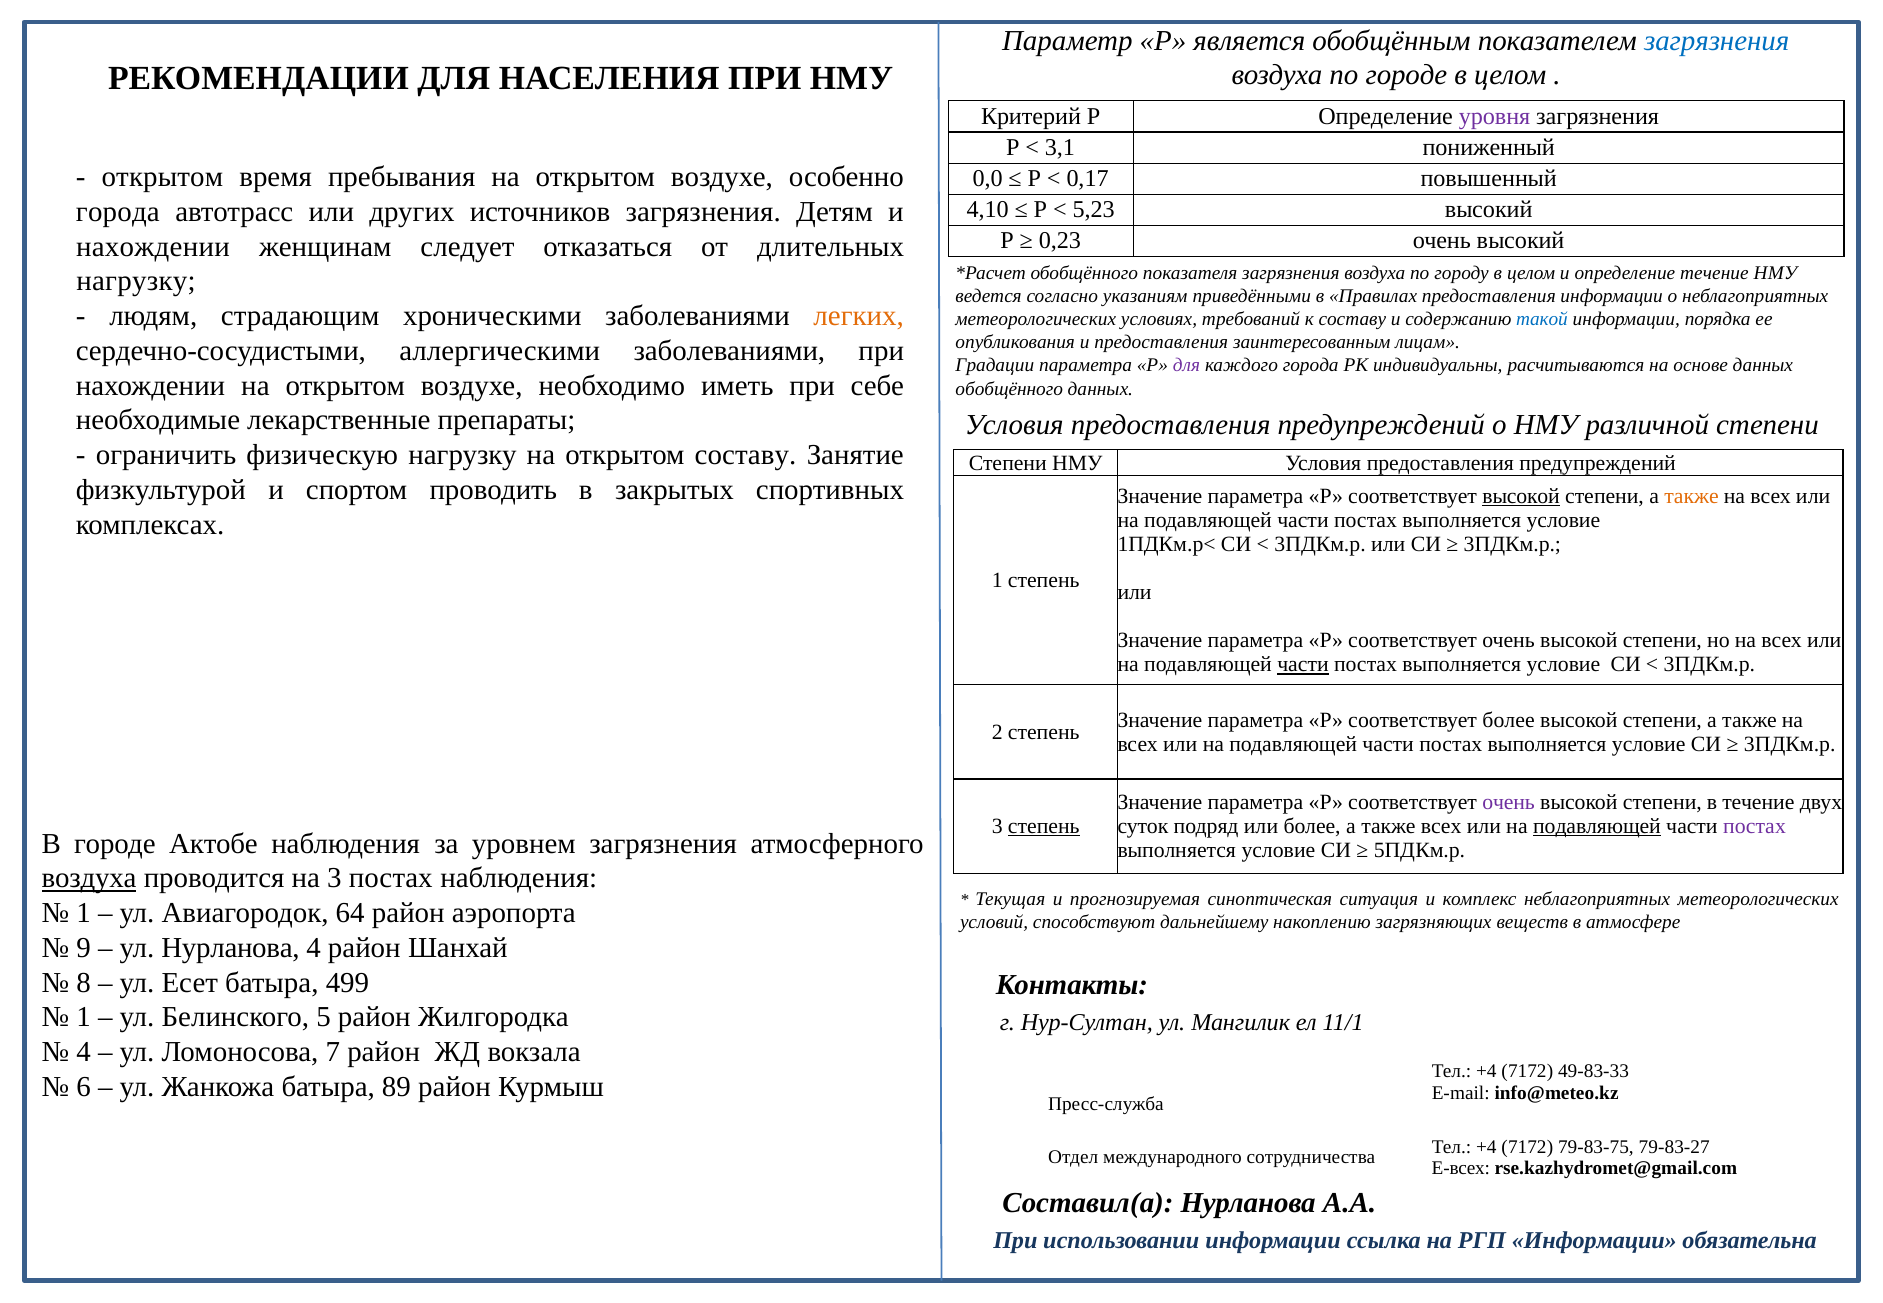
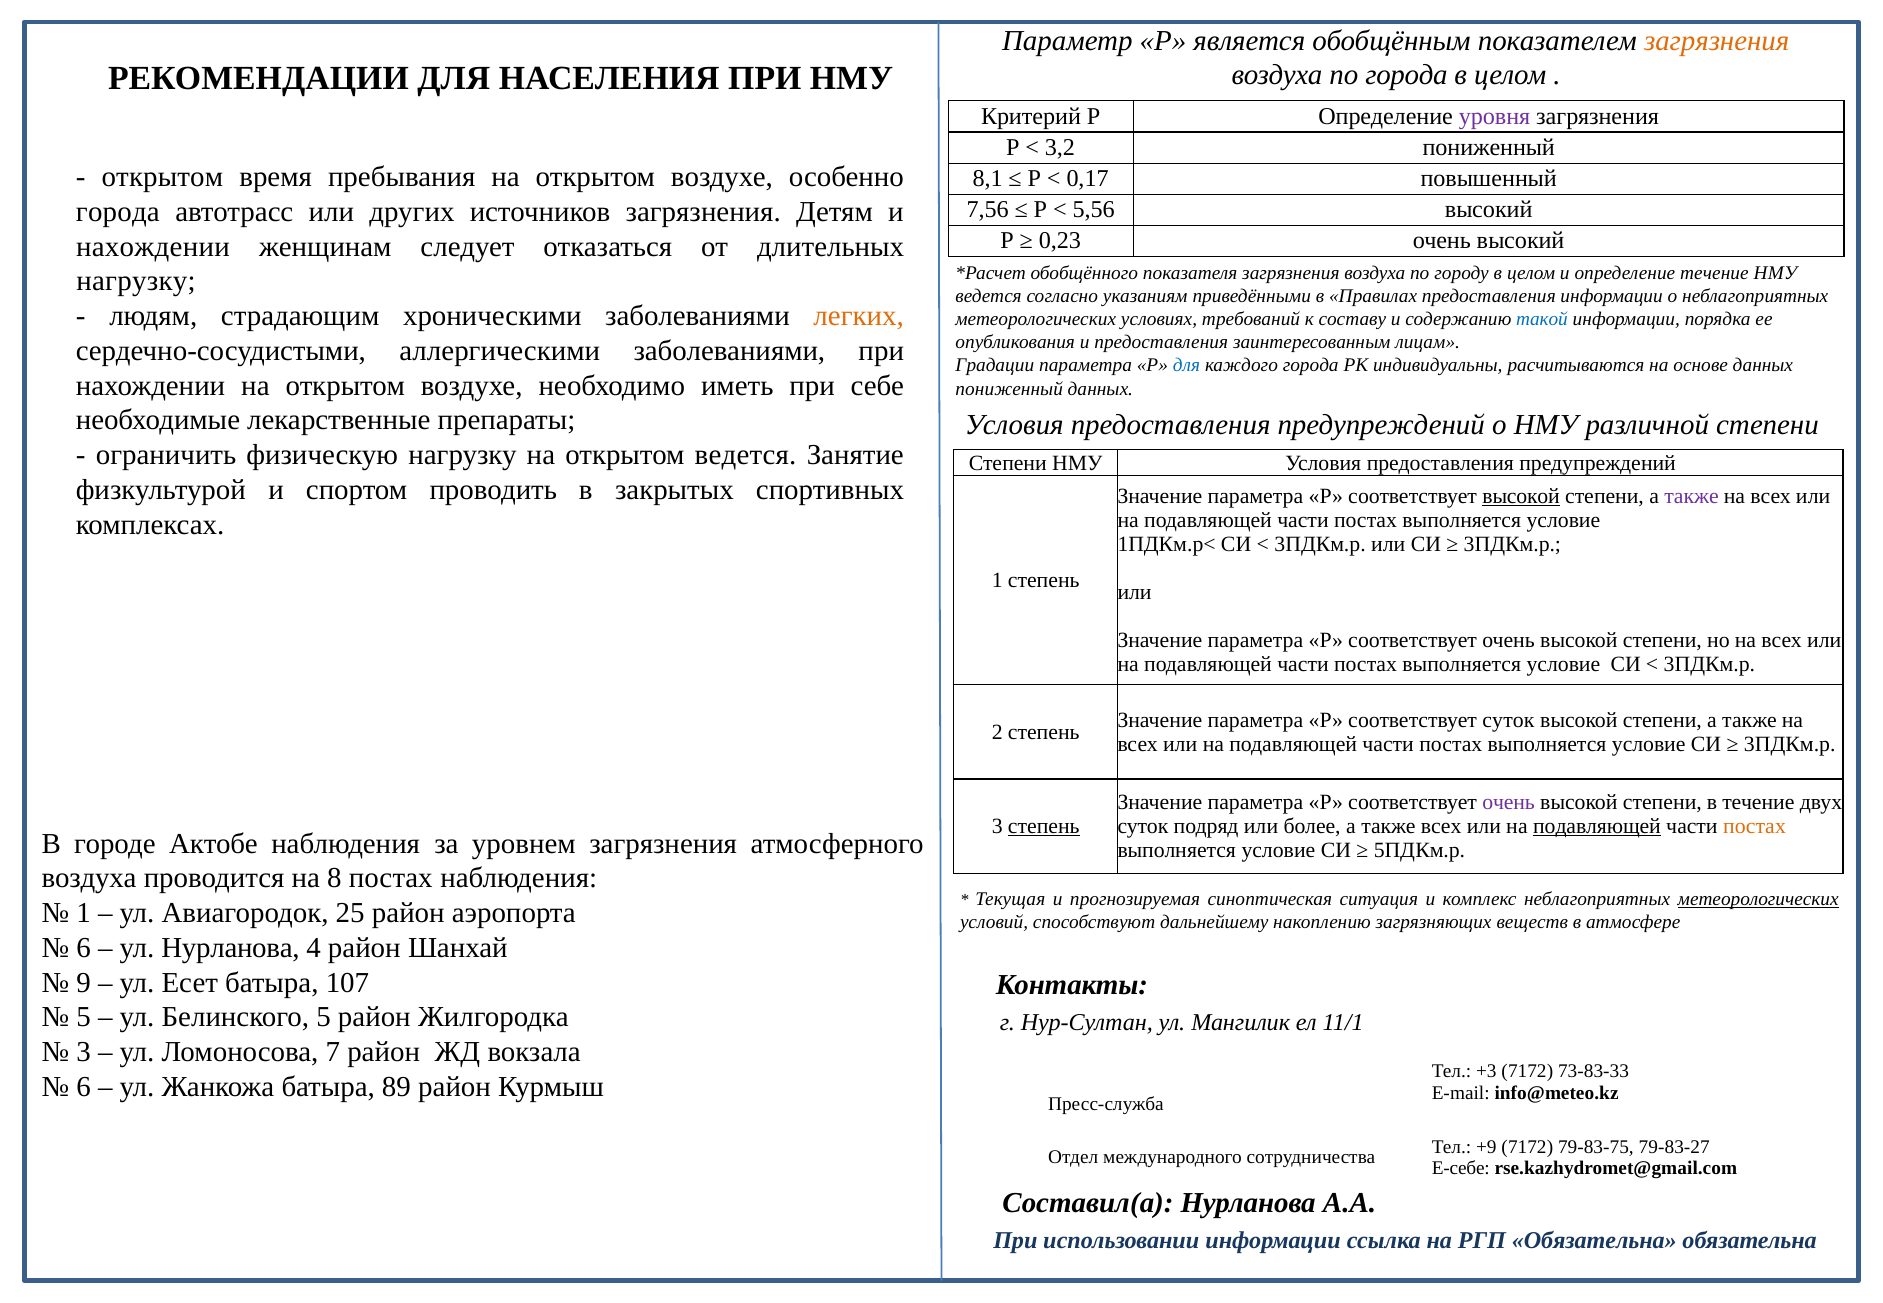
загрязнения colour: blue -> orange (1717, 41)
по городе: городе -> города (1406, 75)
3,1: 3,1 -> 3,2 (1060, 147)
0,0: 0,0 -> 8,1 (988, 178)
4,10: 4,10 -> 7,56 (988, 210)
5,23: 5,23 -> 5,56 (1094, 210)
для colour: purple -> blue (1187, 366)
обобщённого: обобщённого -> пониженный (1009, 389)
открытом составу: составу -> ведется (746, 455)
также colour: orange -> purple (1692, 496)
части underline: present -> none (1303, 665)
соответствует более: более -> суток (1508, 720)
постах colour: purple -> orange (1754, 827)
воздуха underline: present -> none (89, 879)
на 3: 3 -> 8 (334, 879)
метеорологических underline: none -> present (1758, 899)
64: 64 -> 25 (350, 913)
9: 9 -> 6 (84, 948)
8: 8 -> 9 (84, 983)
499: 499 -> 107 (347, 983)
1: 1 -> 5 (84, 1018)
4: 4 -> 3 (84, 1052)
+4: +4 -> +3 (1486, 1072)
49-83-33: 49-83-33 -> 73-83-33 (1594, 1072)
+4: +4 -> +9 (1486, 1147)
E-всех: E-всех -> E-себе (1461, 1169)
РГП Информации: Информации -> Обязательна (1594, 1241)
